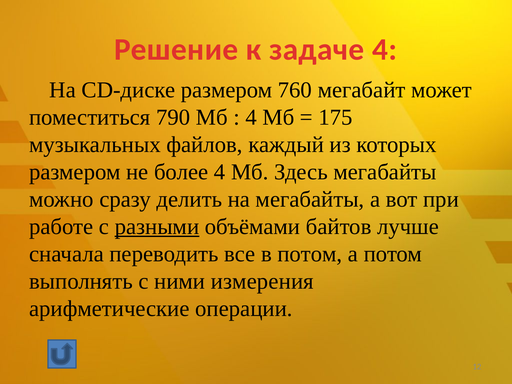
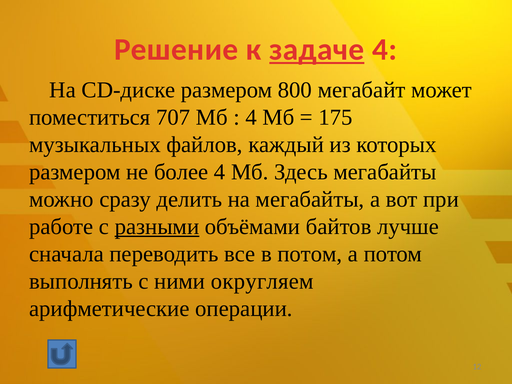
задаче underline: none -> present (317, 50)
760: 760 -> 800 (295, 90)
790: 790 -> 707 (173, 117)
измерения: измерения -> округляем (262, 281)
